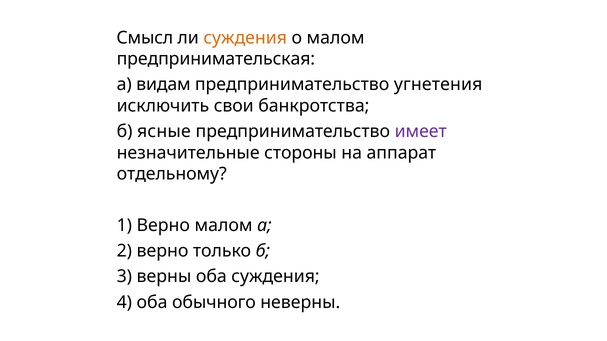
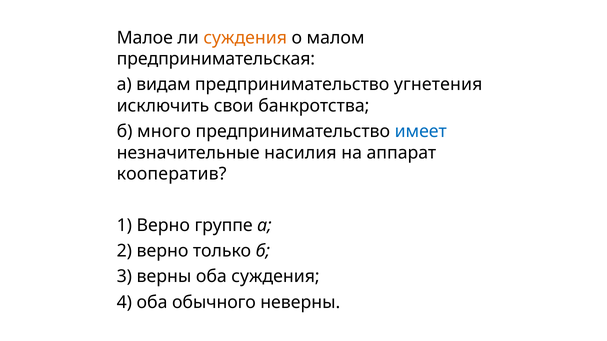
Смысл: Смысл -> Малое (145, 38)
ясные: ясные -> много (164, 132)
имеет colour: purple -> blue (421, 132)
стороны: стороны -> насилия (300, 153)
отдельному: отдельному -> кооператив (172, 174)
Верно малом: малом -> группе (224, 226)
